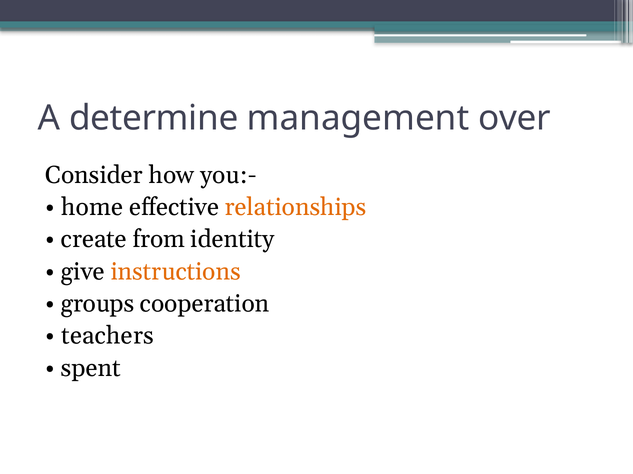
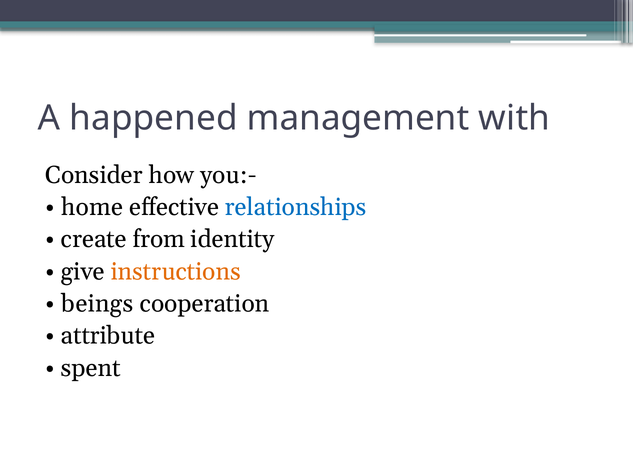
determine: determine -> happened (154, 118)
over: over -> with (514, 118)
relationships colour: orange -> blue (296, 208)
groups: groups -> beings (97, 304)
teachers: teachers -> attribute (108, 336)
